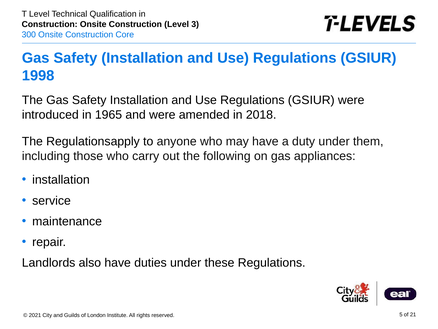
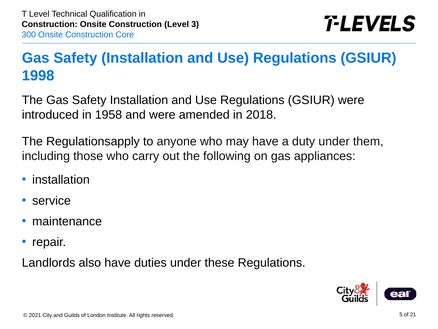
1965: 1965 -> 1958 (109, 115)
